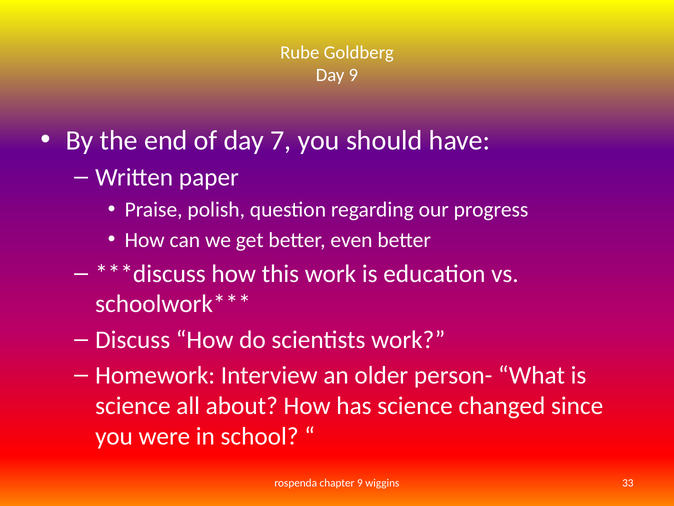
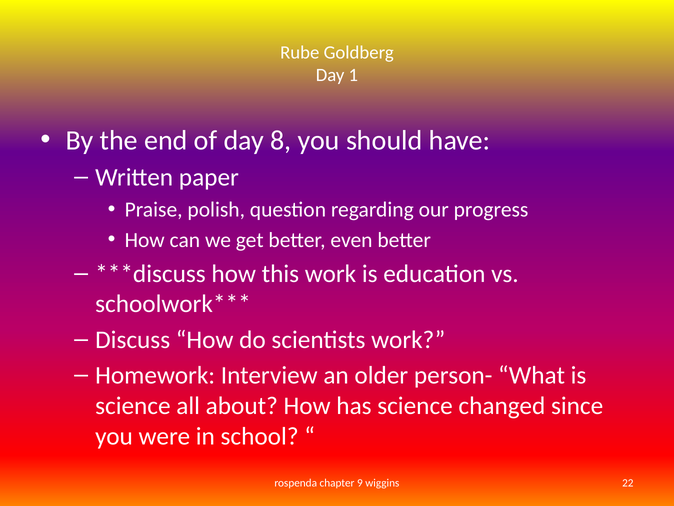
Day 9: 9 -> 1 (353, 75)
7: 7 -> 8 (281, 140)
33: 33 -> 22 (628, 483)
